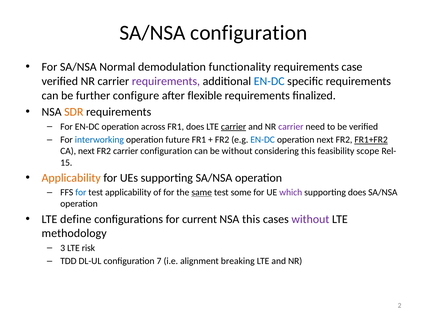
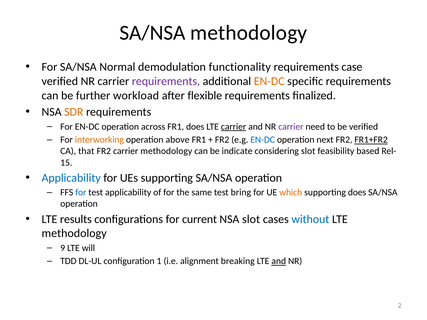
SA/NSA configuration: configuration -> methodology (249, 33)
EN-DC colour: blue -> orange (269, 81)
configure: configure -> workload (136, 96)
interworking colour: blue -> orange (99, 140)
future: future -> above (178, 140)
CA next: next -> that (86, 151)
carrier configuration: configuration -> methodology (166, 151)
be without: without -> indicate (237, 151)
considering this: this -> slot (308, 151)
scope: scope -> based (368, 151)
Applicability colour: orange -> blue (71, 178)
same underline: present -> none (202, 193)
some: some -> bring (241, 193)
which colour: purple -> orange (291, 193)
define: define -> results (76, 219)
NSA this: this -> slot (251, 219)
without colour: purple -> blue (310, 219)
3: 3 -> 9 (63, 248)
risk: risk -> will (88, 248)
7: 7 -> 1 (159, 261)
and underline: none -> present (279, 261)
